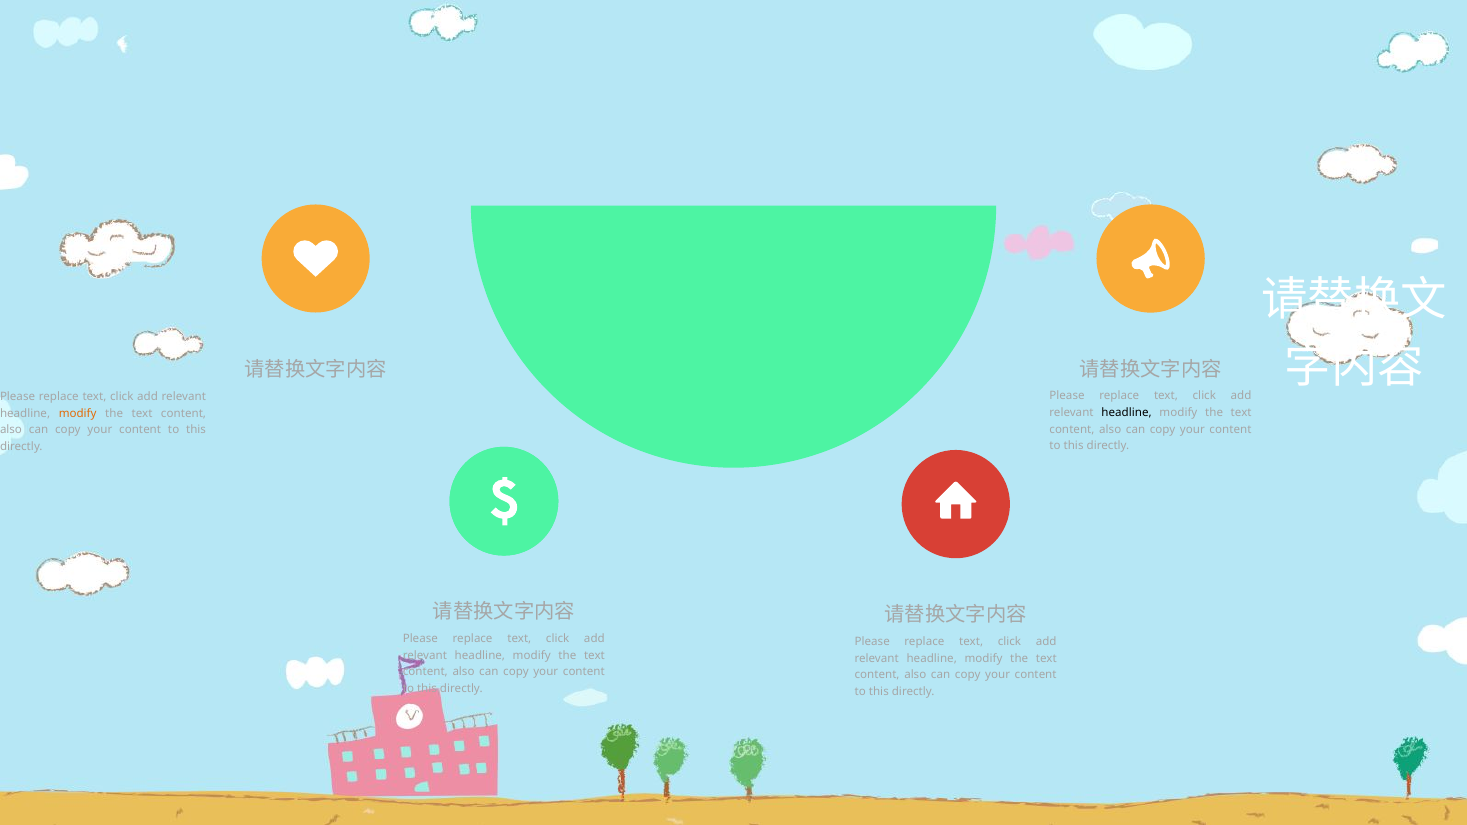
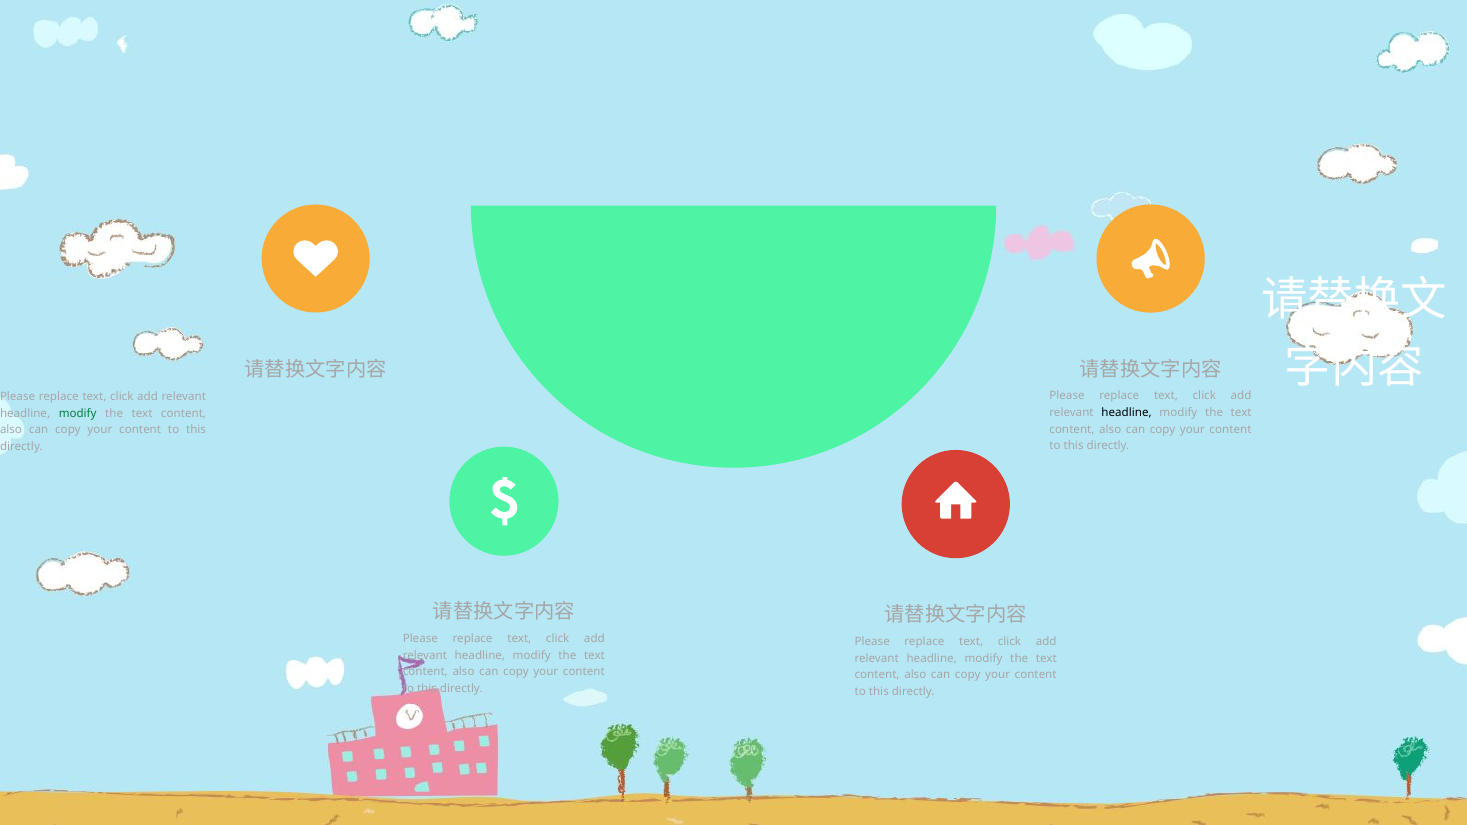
modify colour: orange -> green (78, 413)
